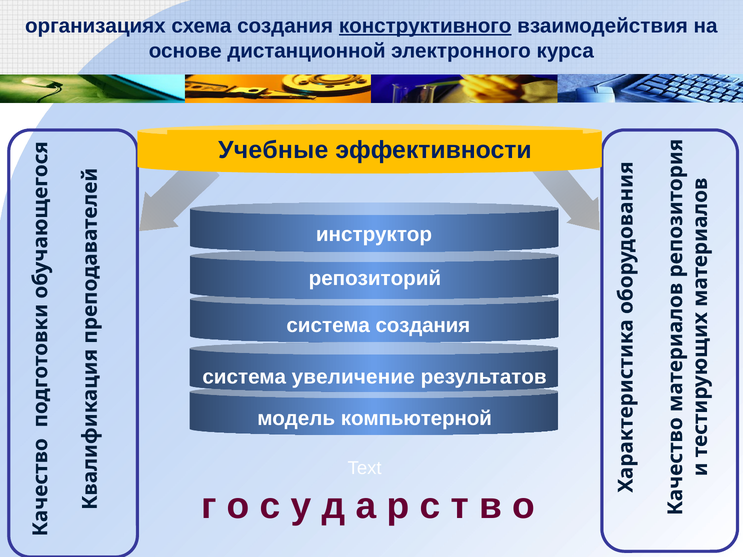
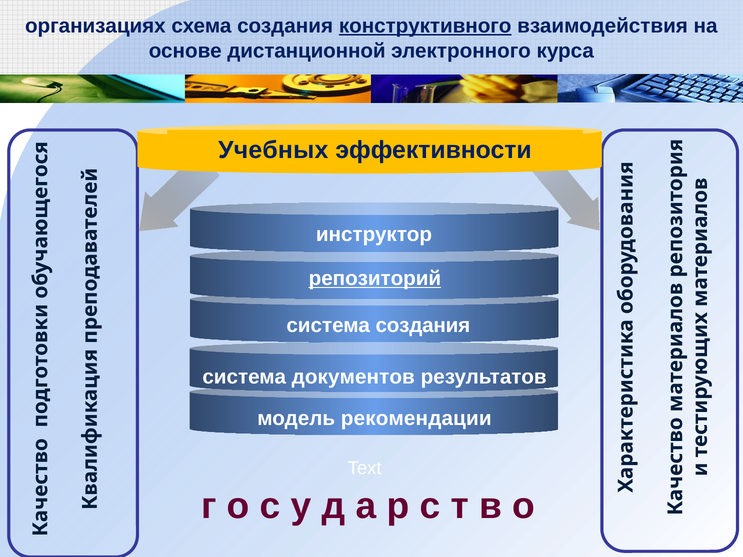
Учебные: Учебные -> Учебных (273, 150)
репозиторий underline: none -> present (375, 279)
увеличение: увеличение -> документов (353, 377)
компьютерной: компьютерной -> рекомендации (416, 419)
